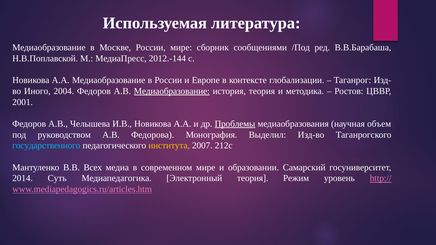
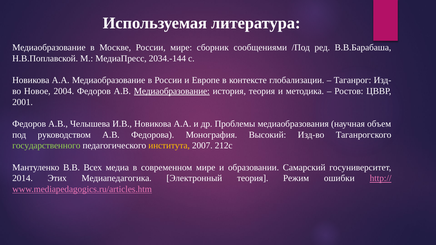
2012.-144: 2012.-144 -> 2034.-144 (167, 59)
Иного: Иного -> Новое (37, 91)
Проблемы underline: present -> none (235, 124)
Выделил: Выделил -> Высокий (267, 135)
государственного colour: light blue -> light green (46, 146)
Суть: Суть -> Этих (57, 178)
уровень: уровень -> ошибки (339, 178)
